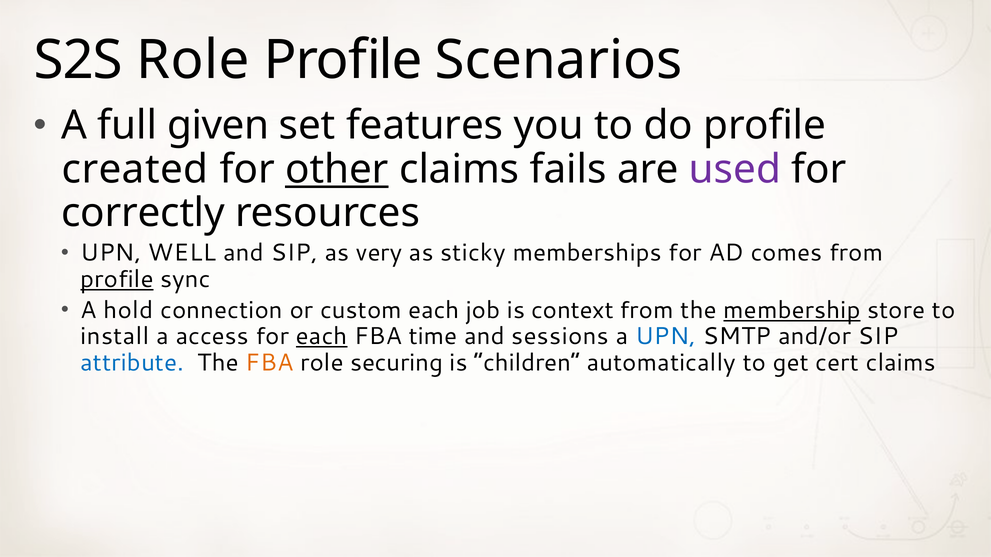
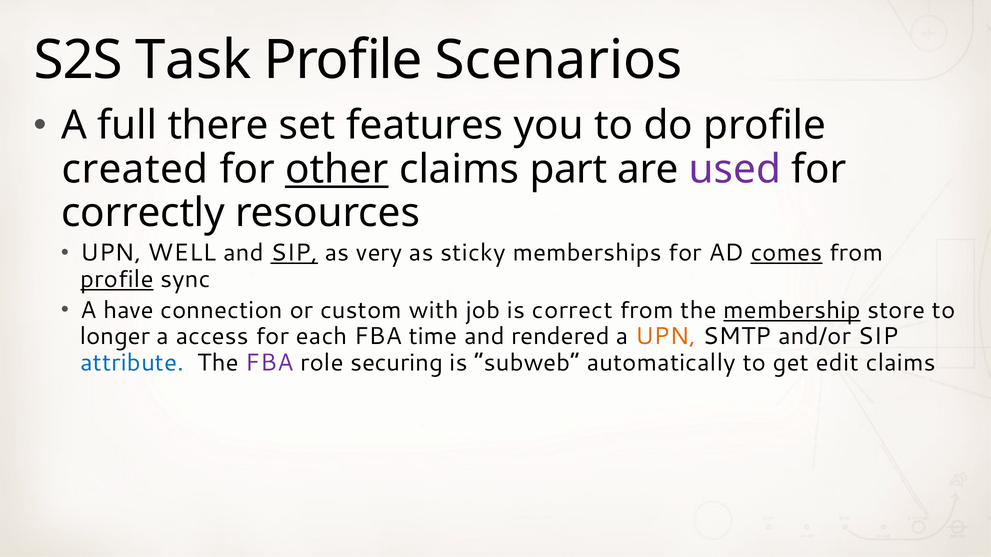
S2S Role: Role -> Task (193, 60)
given: given -> there (218, 126)
fails: fails -> part (568, 169)
SIP underline: none -> present (294, 253)
comes underline: none -> present (786, 253)
hold: hold -> have (129, 310)
custom each: each -> with (434, 310)
context: context -> correct (572, 310)
install: install -> longer (115, 337)
each underline: present -> none (322, 337)
sessions: sessions -> rendered (560, 337)
UPN colour: blue -> orange (666, 337)
FBA colour: orange -> purple (269, 363)
children: children -> subweb (527, 363)
cert: cert -> edit (837, 363)
